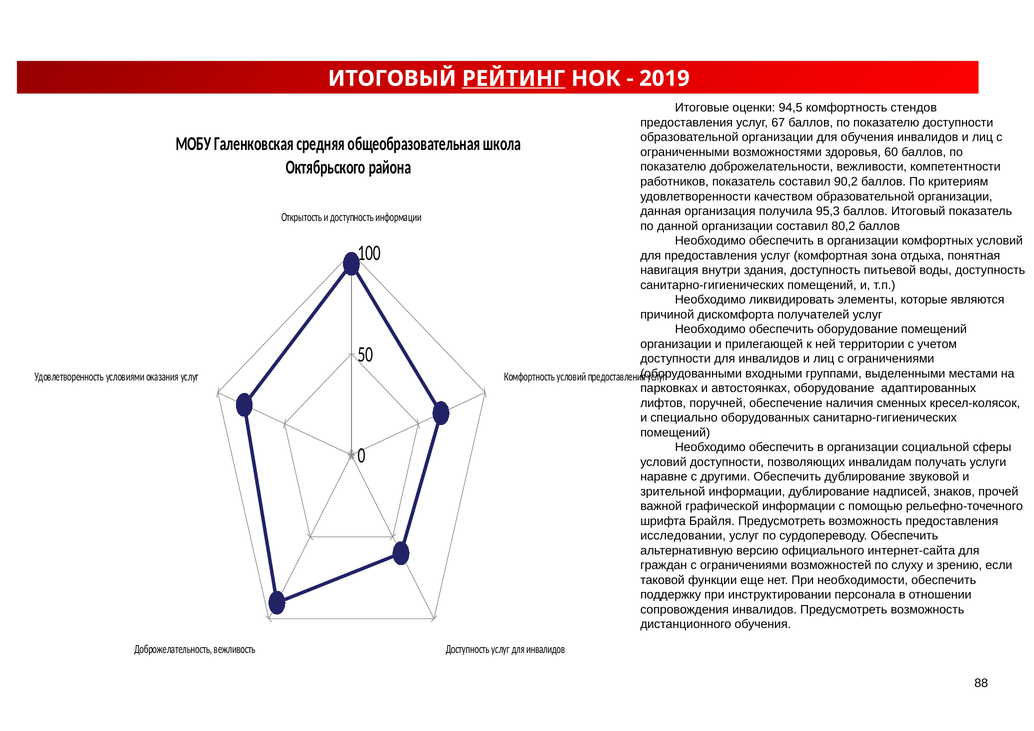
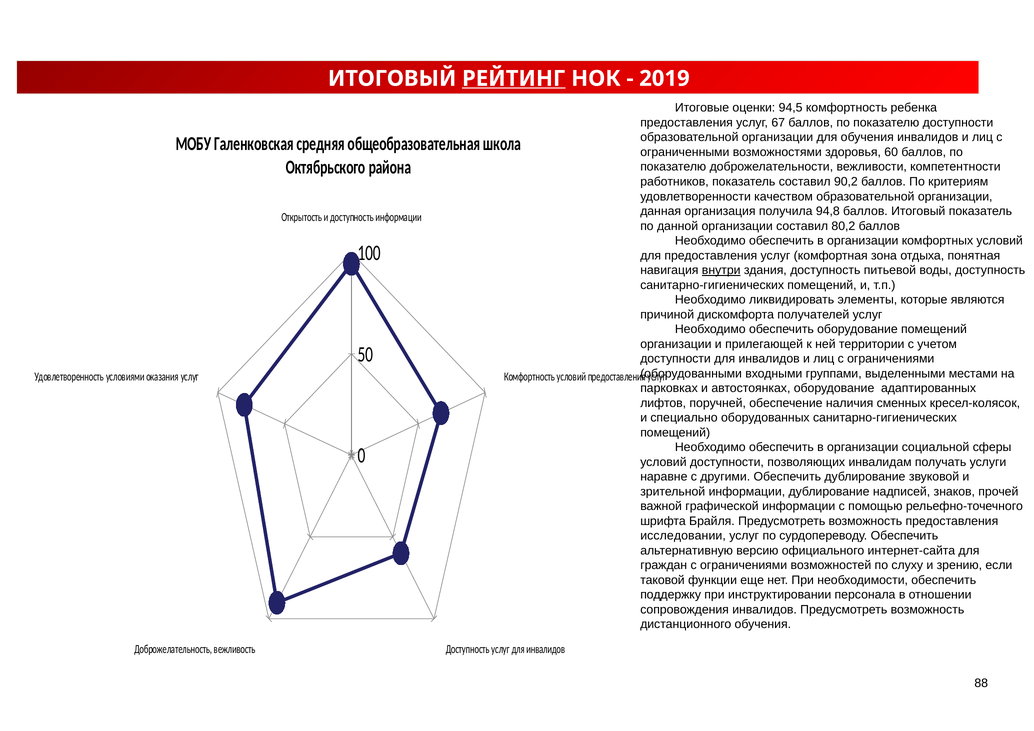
стендов: стендов -> ребенка (914, 108)
95,3: 95,3 -> 94,8 (828, 211)
внутри underline: none -> present (721, 270)
